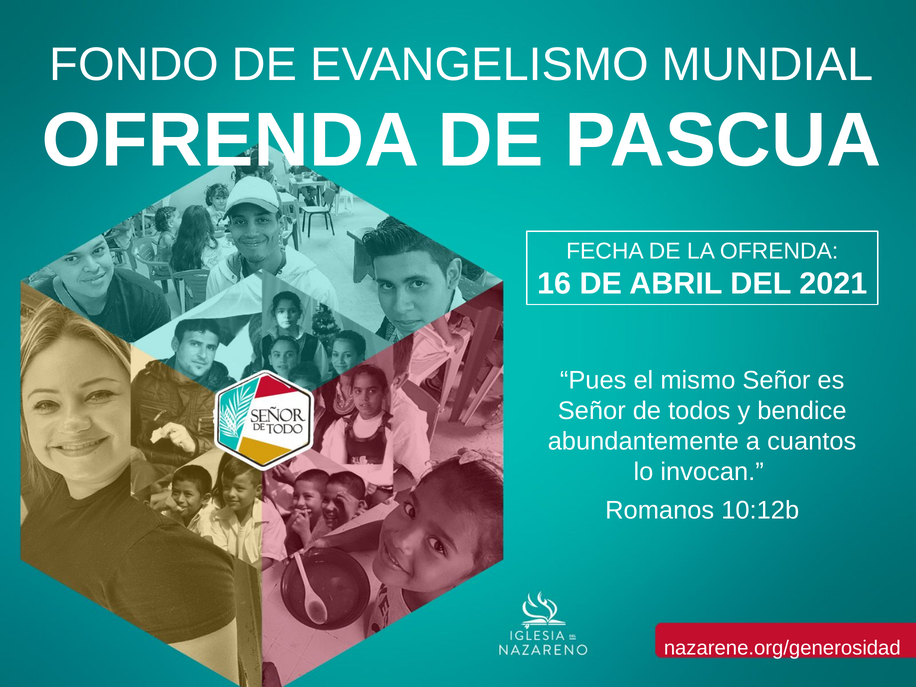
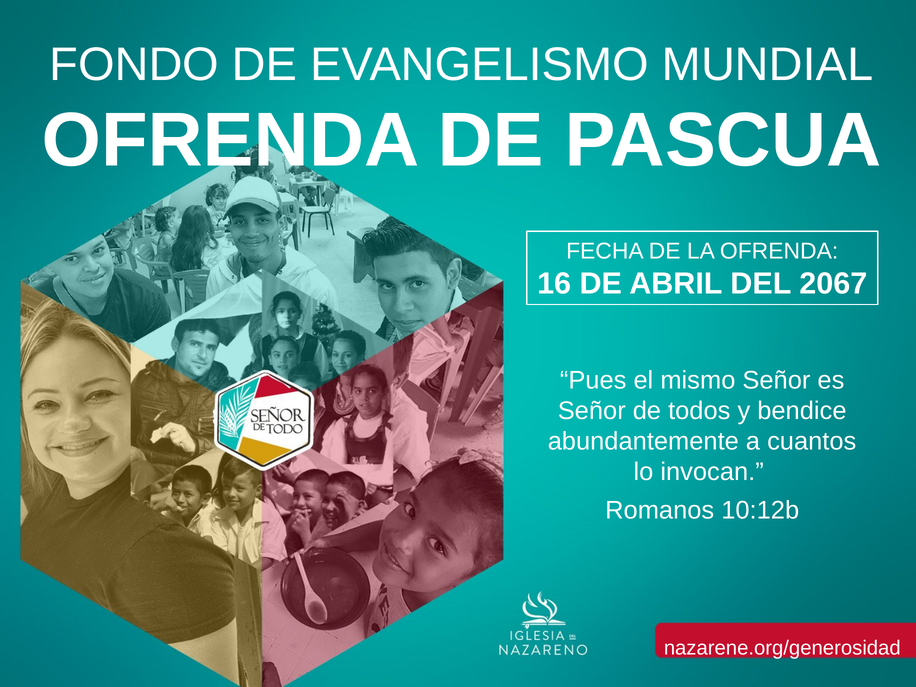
2021: 2021 -> 2067 (833, 284)
